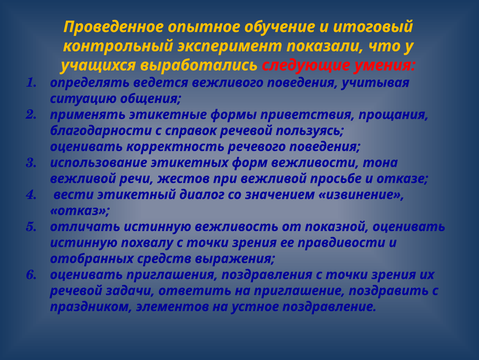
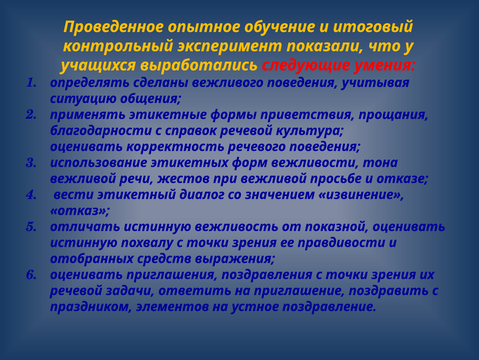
ведется: ведется -> сделаны (161, 82)
пользуясь: пользуясь -> культура (310, 130)
